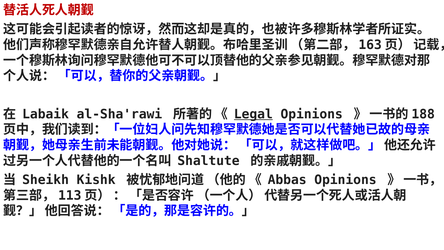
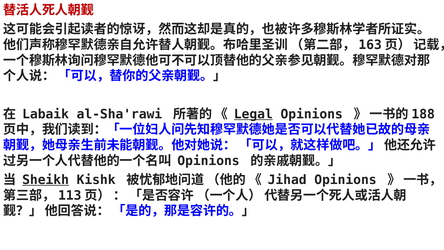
Shaltute: Shaltute -> Opinions (208, 161)
Sheikh underline: none -> present (46, 180)
Abbas: Abbas -> Jihad (287, 180)
